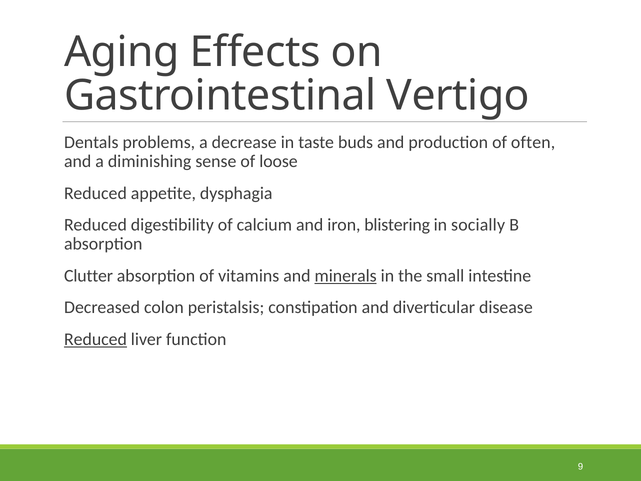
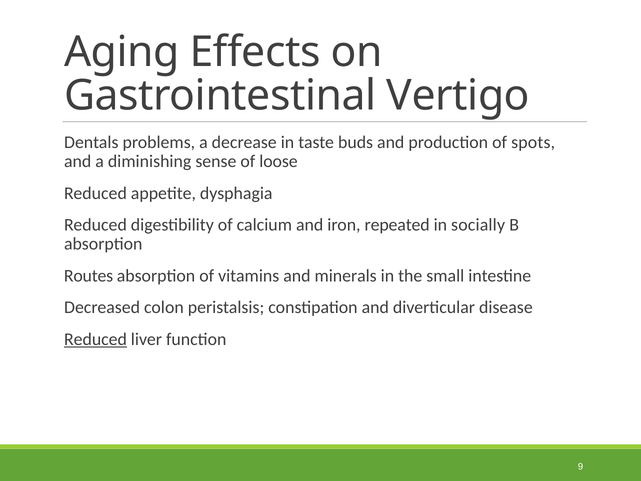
often: often -> spots (533, 142)
blistering: blistering -> repeated (397, 225)
Clutter: Clutter -> Routes (89, 276)
minerals underline: present -> none (346, 276)
